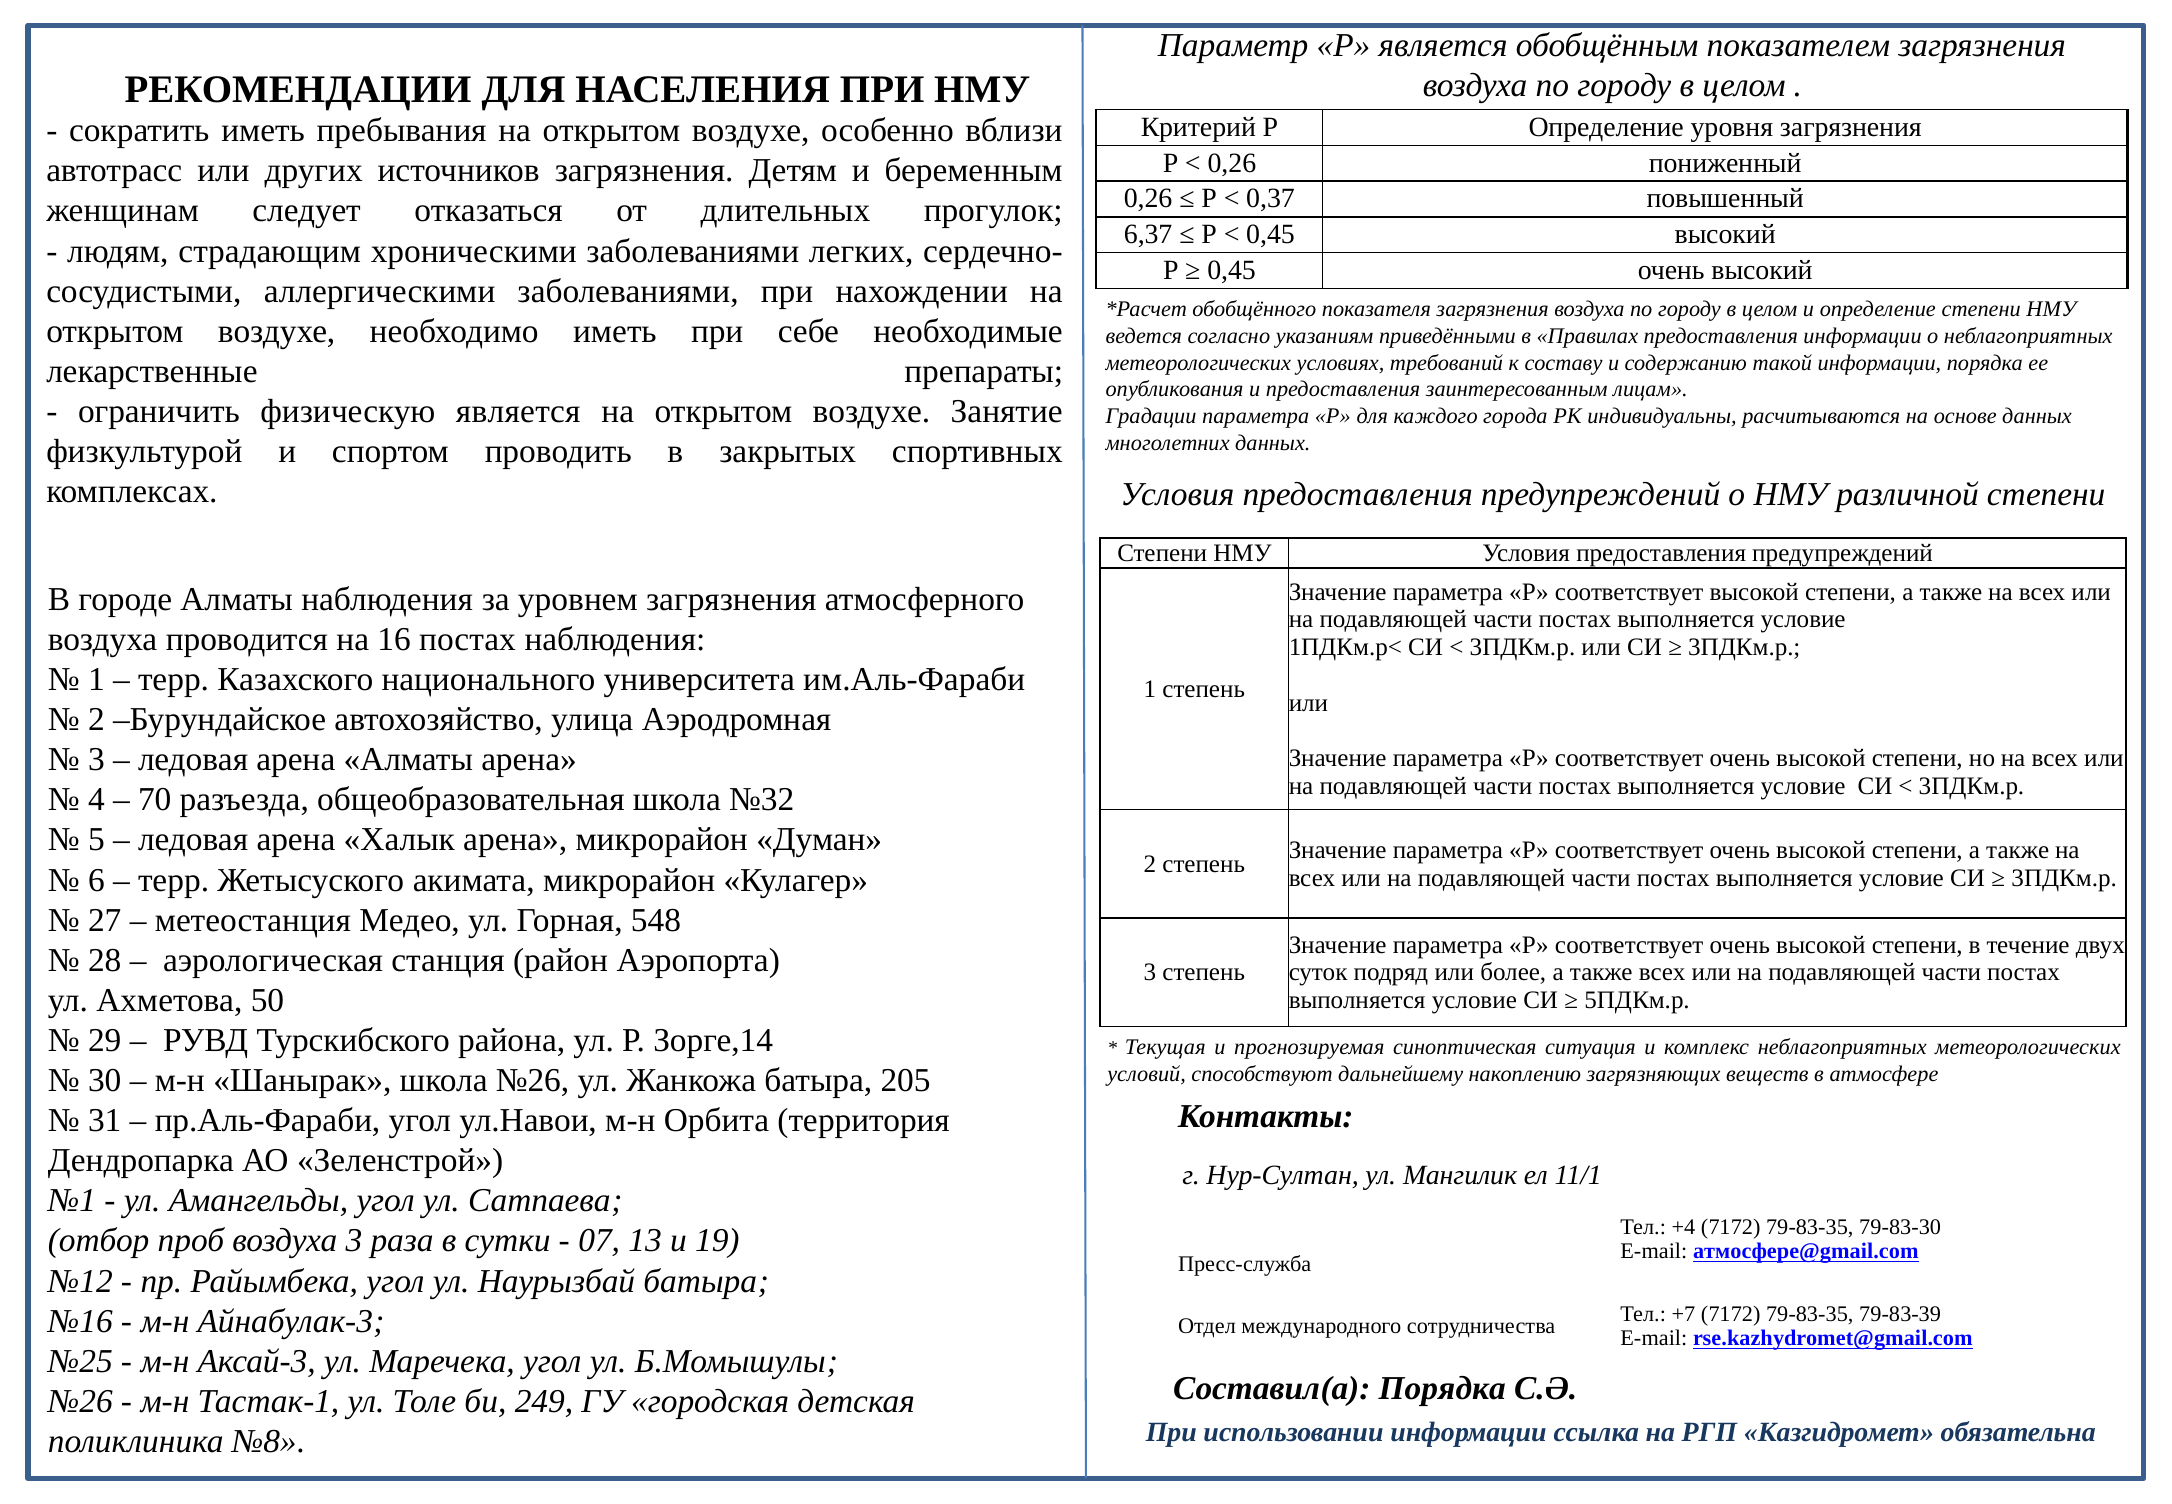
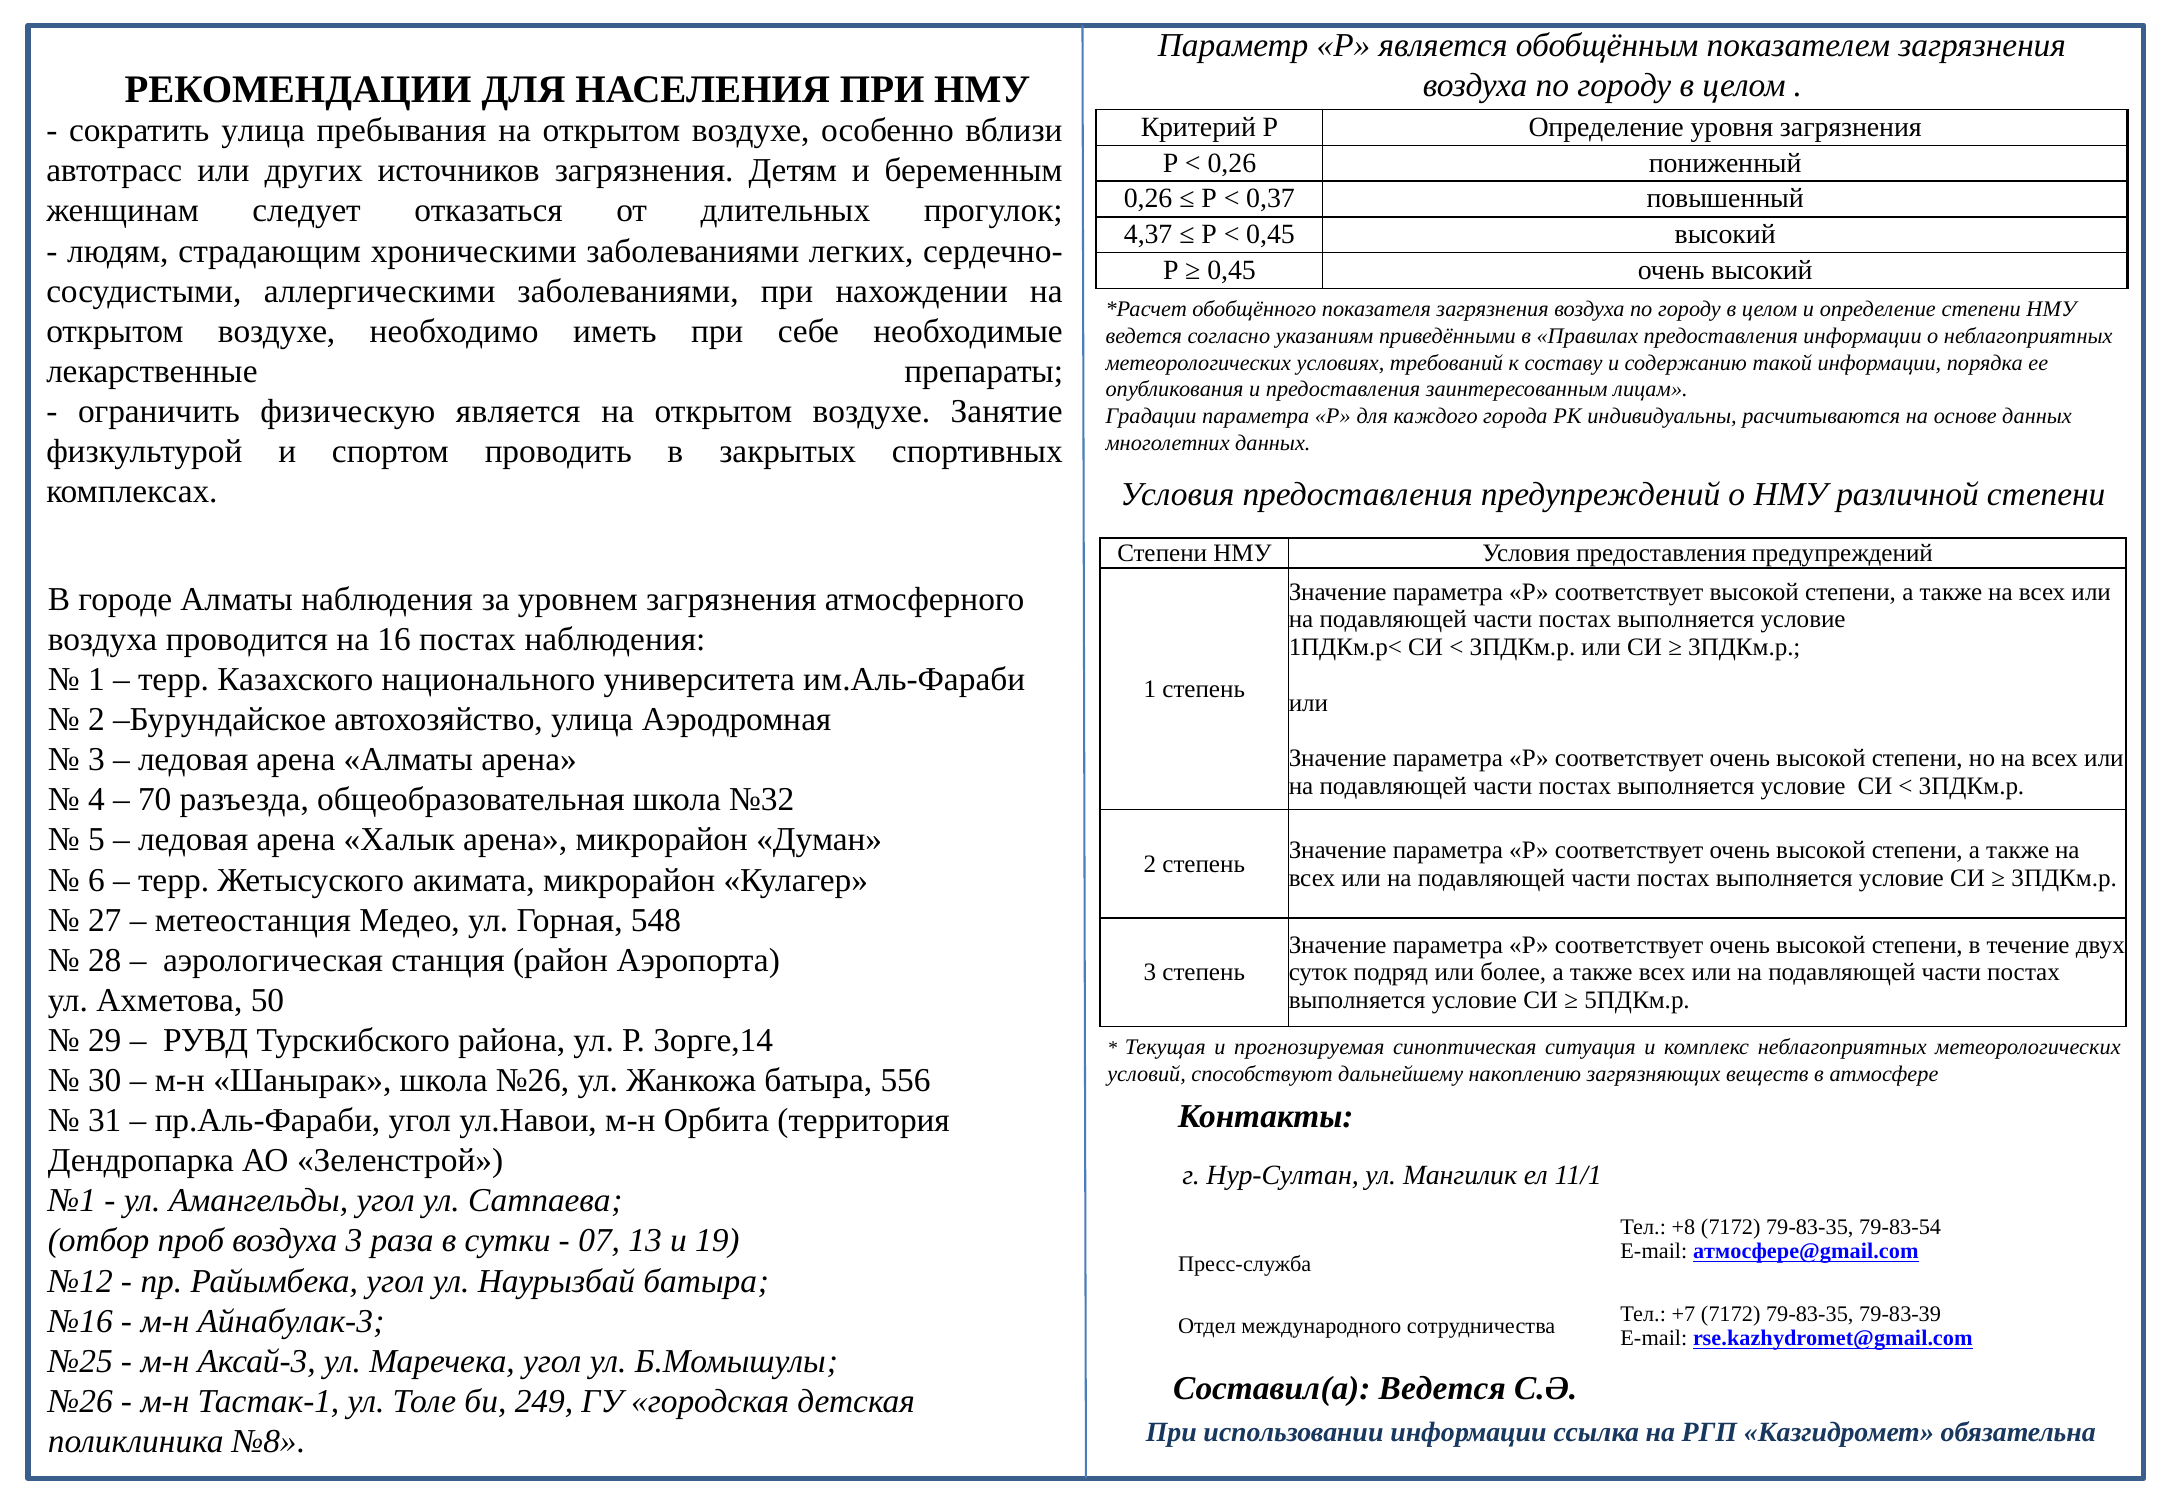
сократить иметь: иметь -> улица (263, 131)
6,37: 6,37 -> 4,37 (1148, 234)
205: 205 -> 556 (906, 1080)
+4: +4 -> +8 (1683, 1227)
79-83-30: 79-83-30 -> 79-83-54 (1900, 1227)
Составил(а Порядка: Порядка -> Ведется (1442, 1388)
